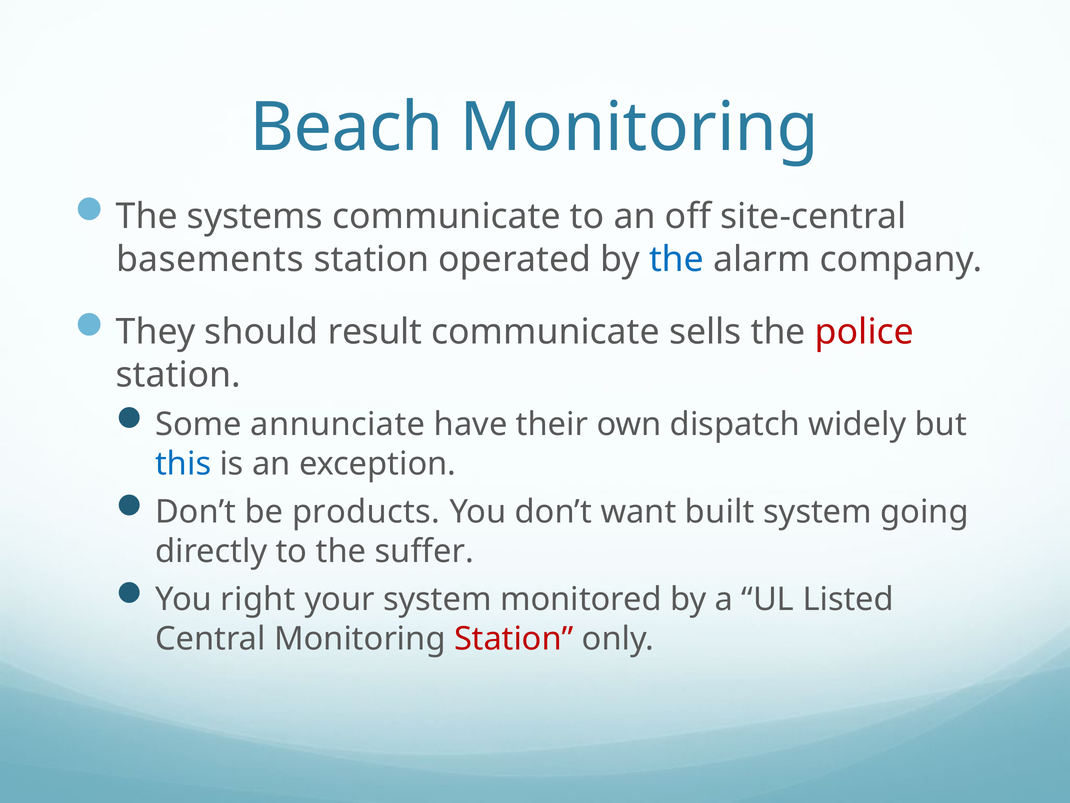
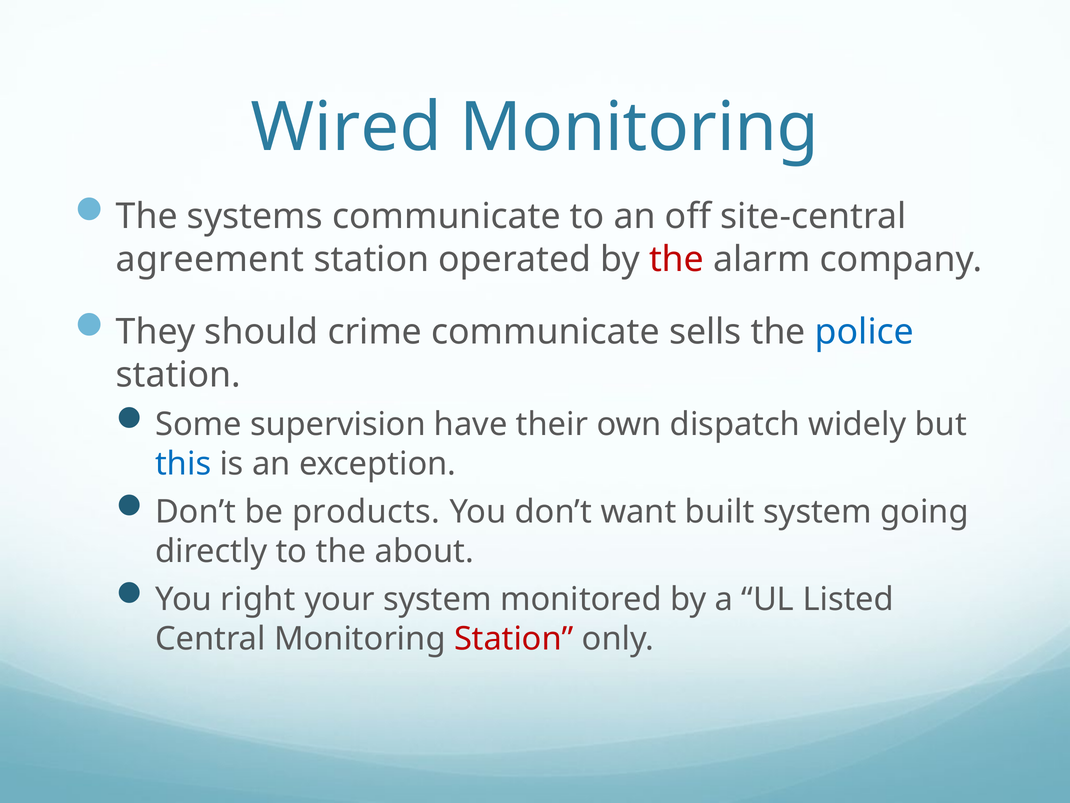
Beach: Beach -> Wired (346, 127)
basements: basements -> agreement (210, 259)
the colour: blue -> red (677, 259)
result: result -> crime (375, 332)
police colour: red -> blue (864, 332)
annunciate: annunciate -> supervision (338, 424)
suffer: suffer -> about (424, 551)
